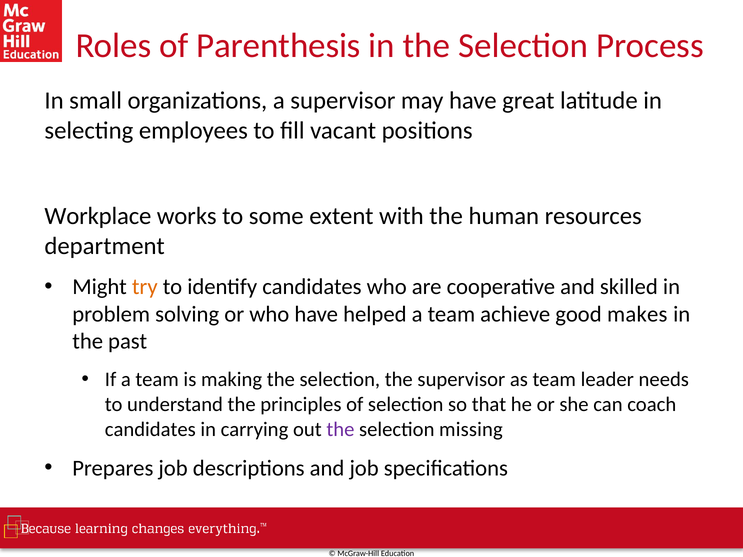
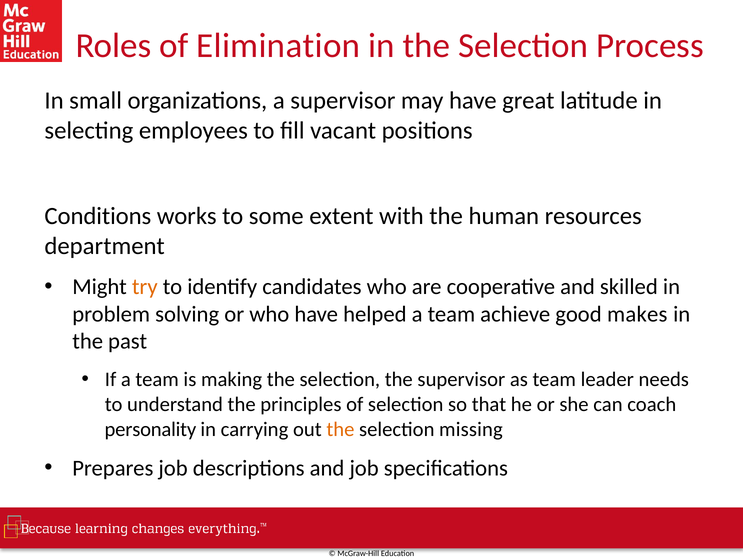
Parenthesis: Parenthesis -> Elimination (278, 46)
Workplace: Workplace -> Conditions (98, 216)
candidates: candidates -> personality (150, 429)
the colour: purple -> orange (340, 429)
